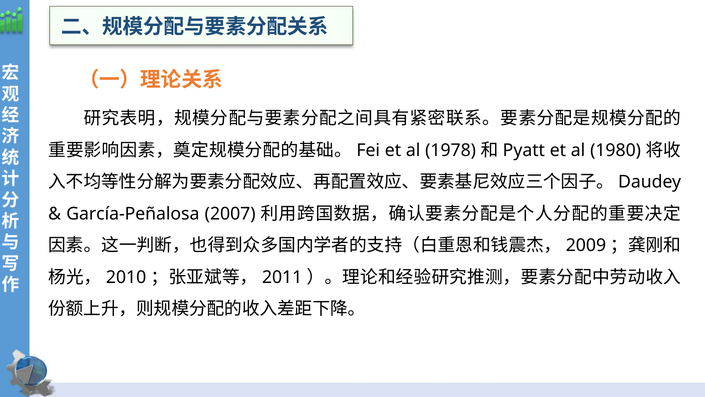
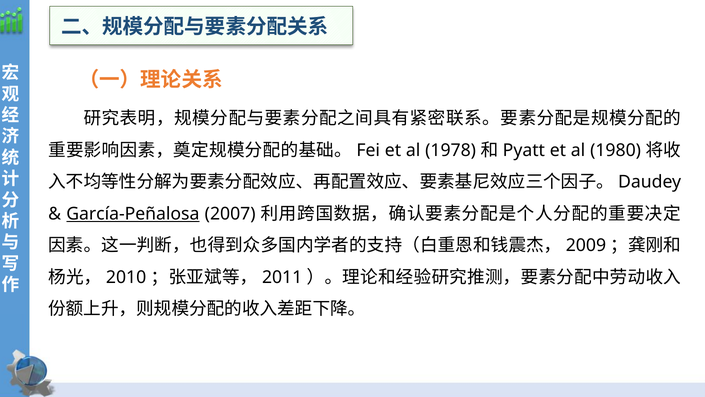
García-Peñalosa underline: none -> present (133, 213)
